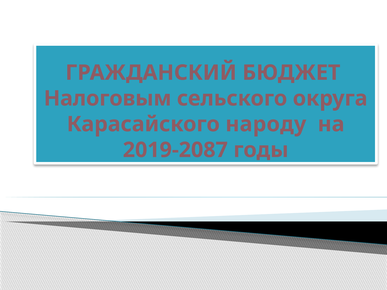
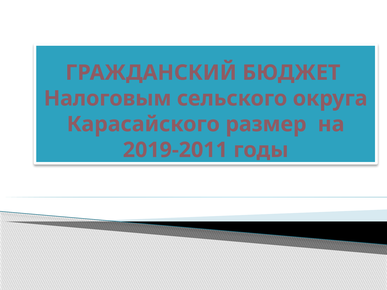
народу: народу -> размер (266, 124)
2019-2087: 2019-2087 -> 2019-2011 (175, 150)
